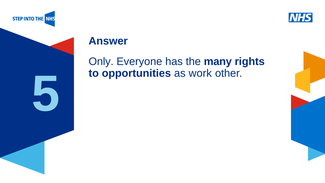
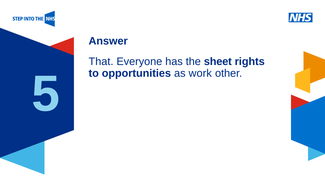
Only: Only -> That (101, 61)
many: many -> sheet (218, 61)
